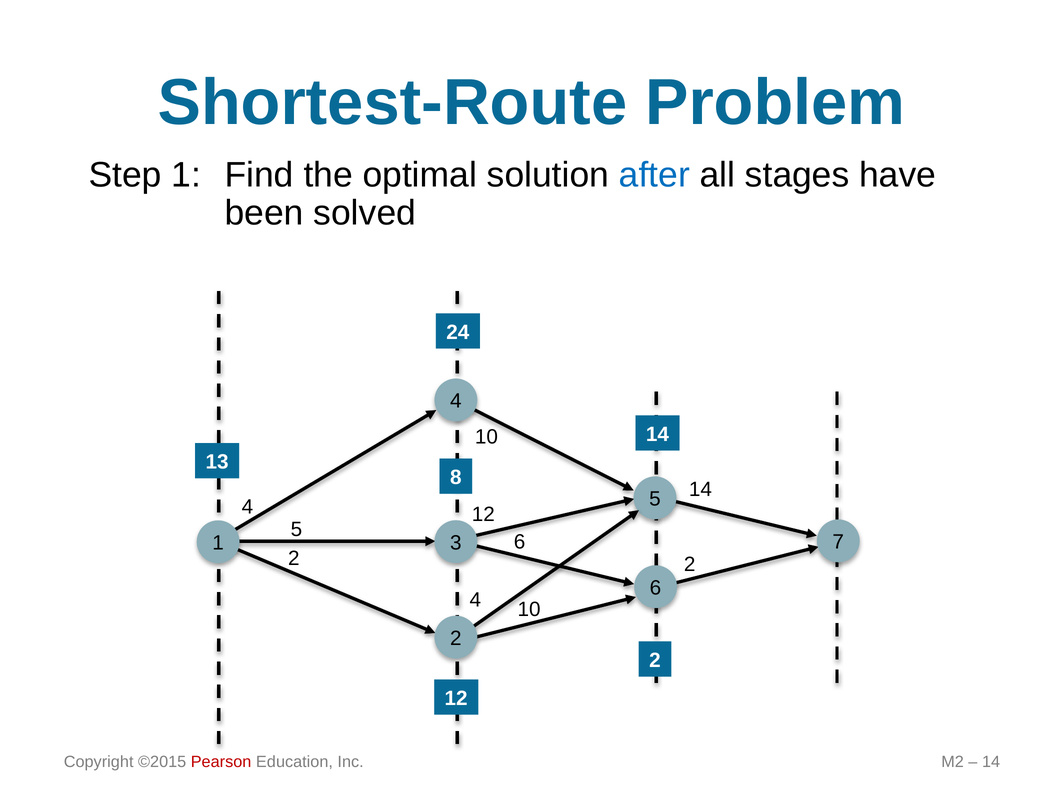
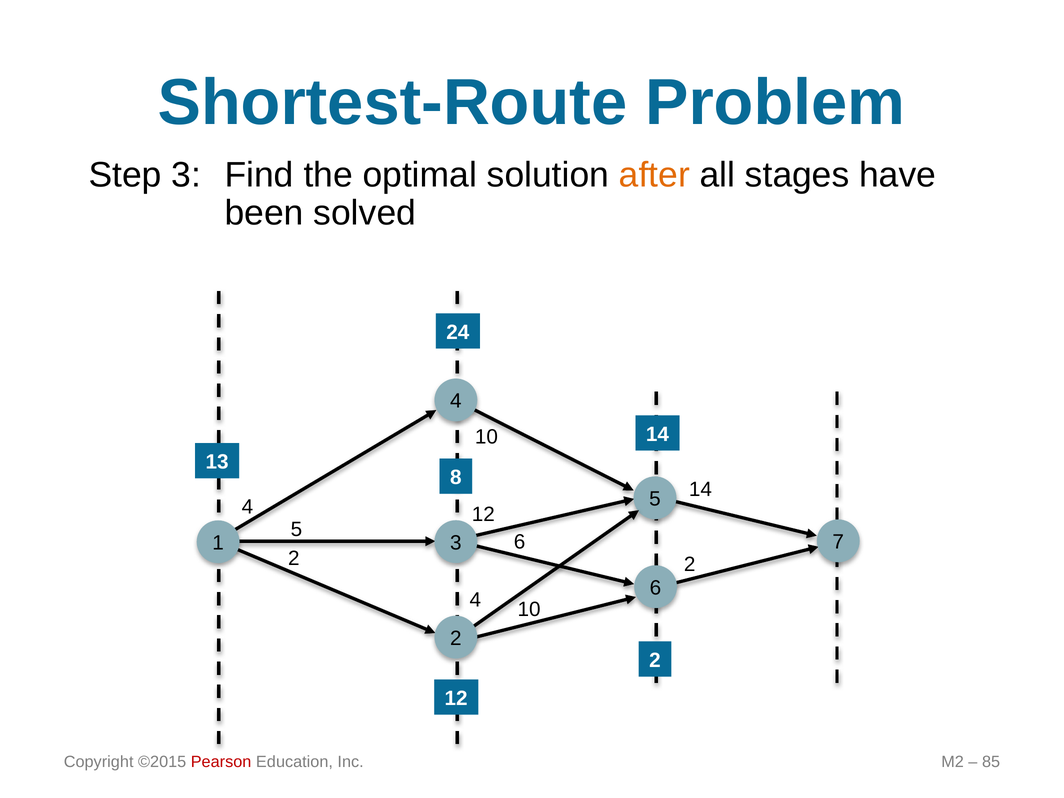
Step 1: 1 -> 3 (186, 175)
after colour: blue -> orange (654, 175)
14: 14 -> 85 (991, 762)
